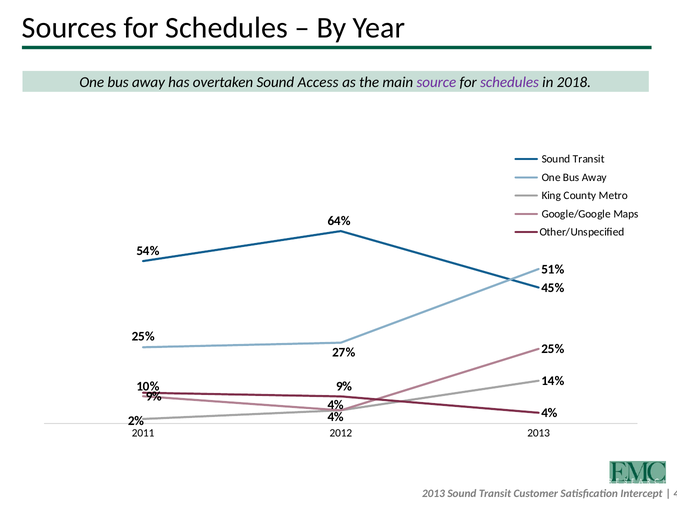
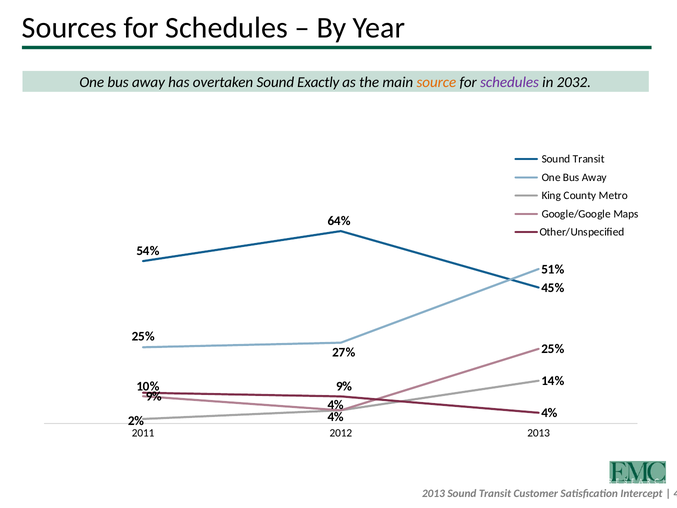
Access: Access -> Exactly (318, 82)
source colour: purple -> orange (436, 82)
2018: 2018 -> 2032 (574, 82)
